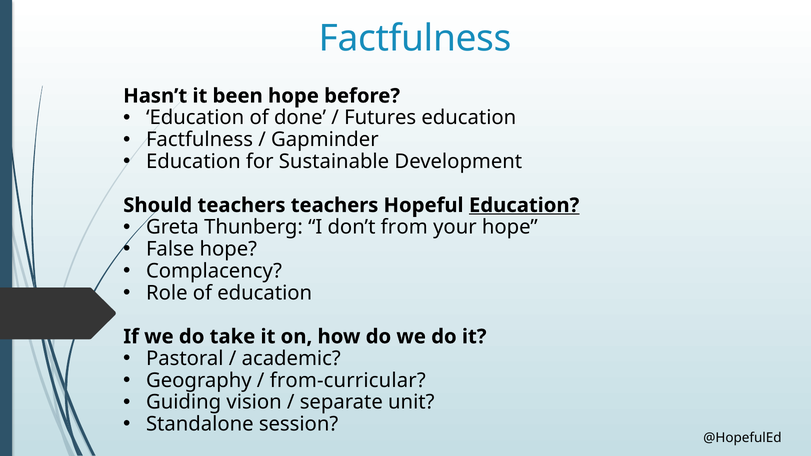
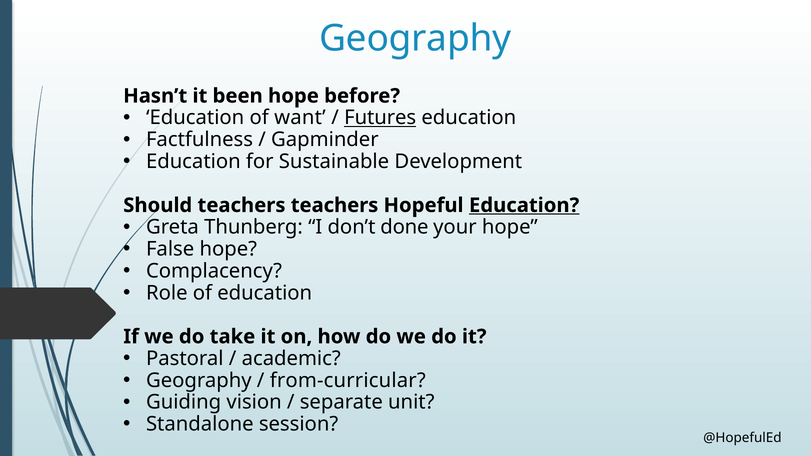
Factfulness: Factfulness -> Geography (415, 39)
done: done -> want (300, 118)
Futures underline: none -> present (380, 118)
from: from -> done (404, 227)
